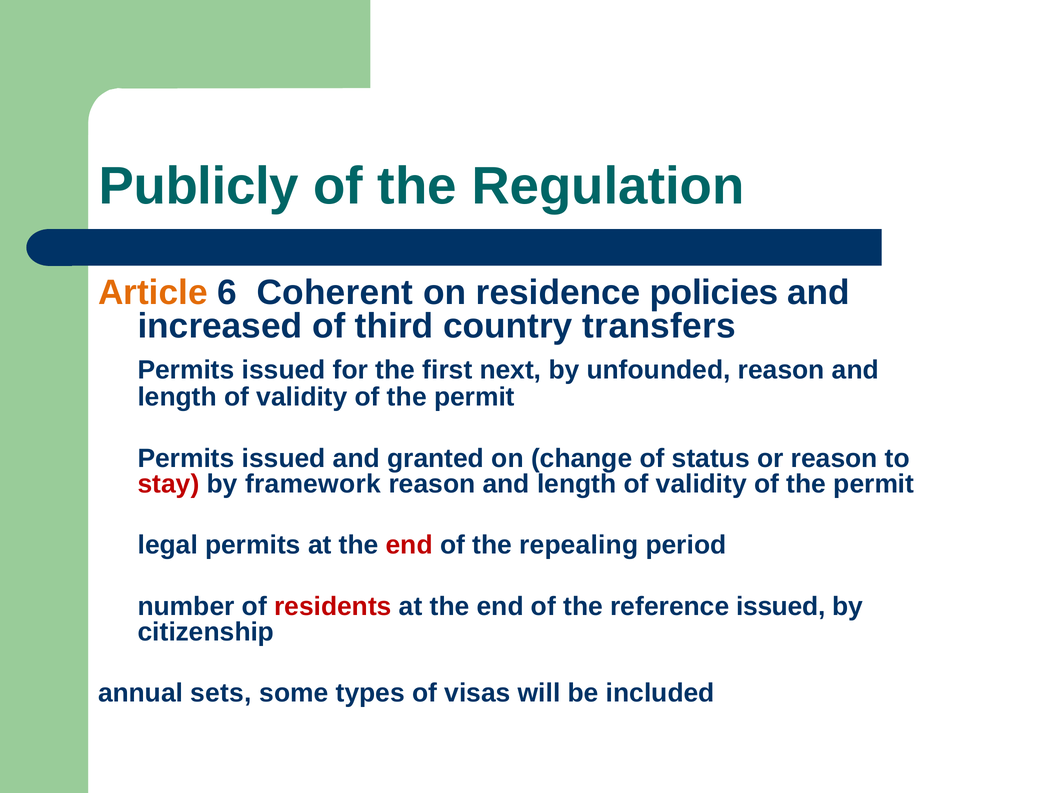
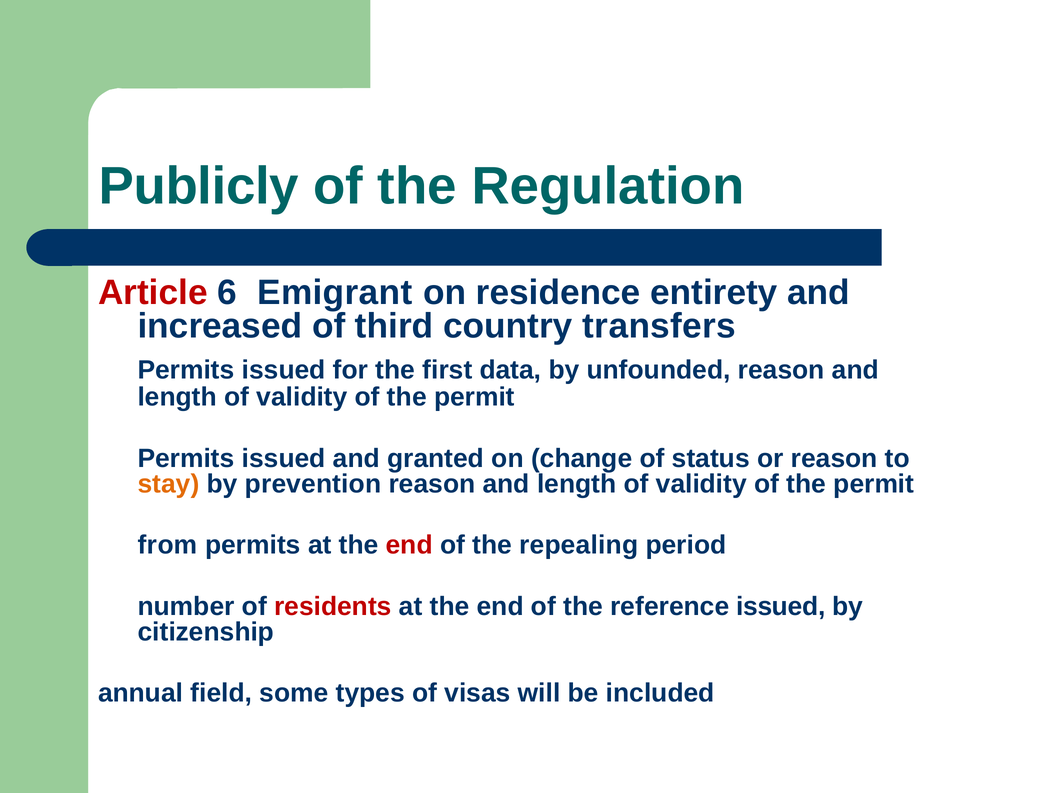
Article colour: orange -> red (153, 293)
Coherent: Coherent -> Emigrant (335, 293)
policies: policies -> entirety (714, 293)
next: next -> data (510, 370)
stay colour: red -> orange (169, 484)
framework: framework -> prevention (313, 484)
legal: legal -> from (168, 545)
sets: sets -> field (221, 694)
